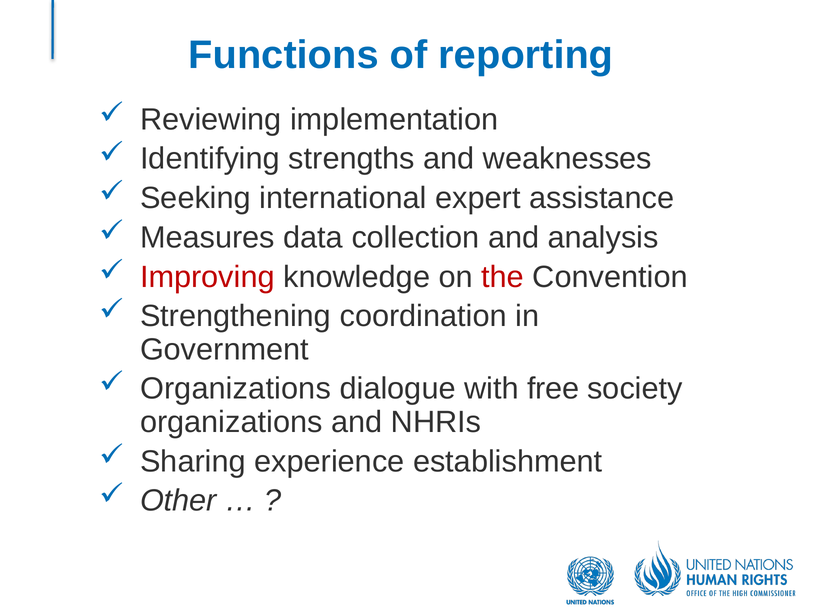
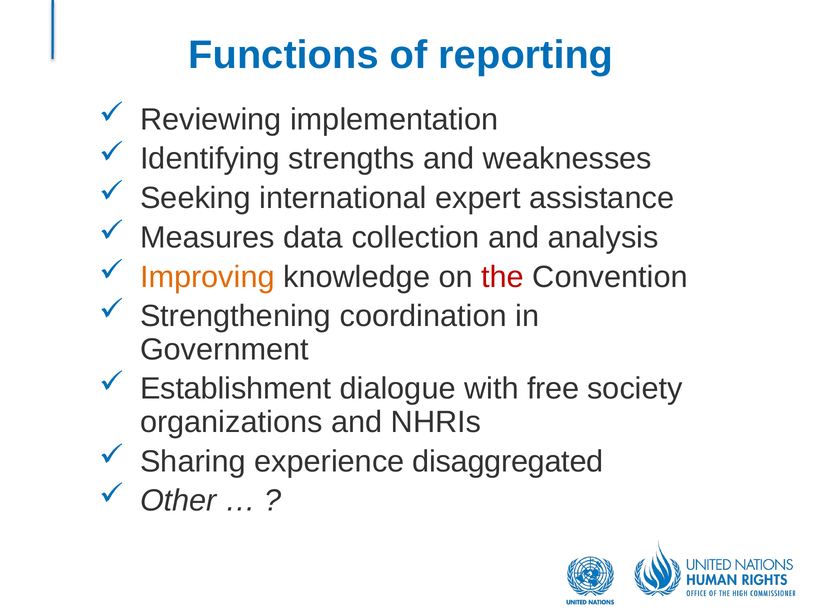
Improving colour: red -> orange (207, 277)
Organizations: Organizations -> Establishment (236, 389)
establishment: establishment -> disaggregated (508, 462)
